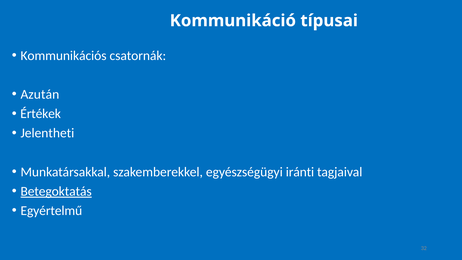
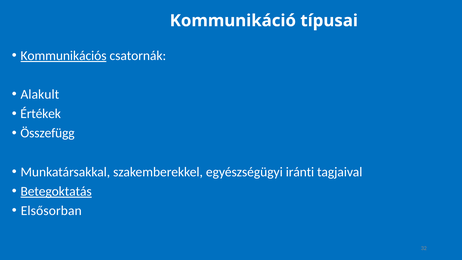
Kommunikációs underline: none -> present (64, 56)
Azután: Azután -> Alakult (40, 94)
Jelentheti: Jelentheti -> Összefügg (47, 133)
Egyértelmű: Egyértelmű -> Elsősorban (51, 211)
